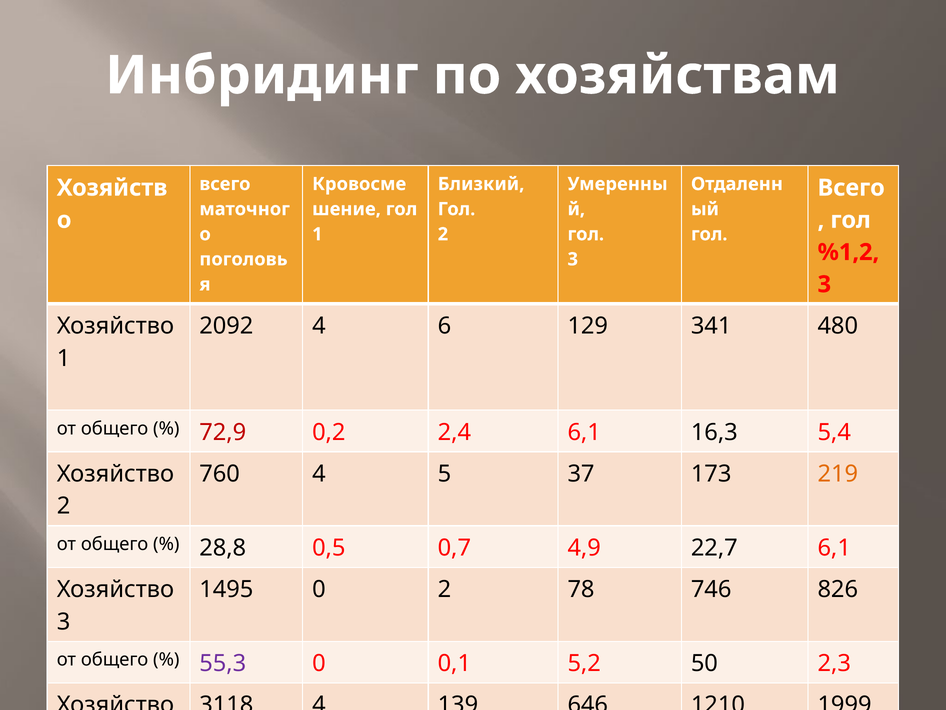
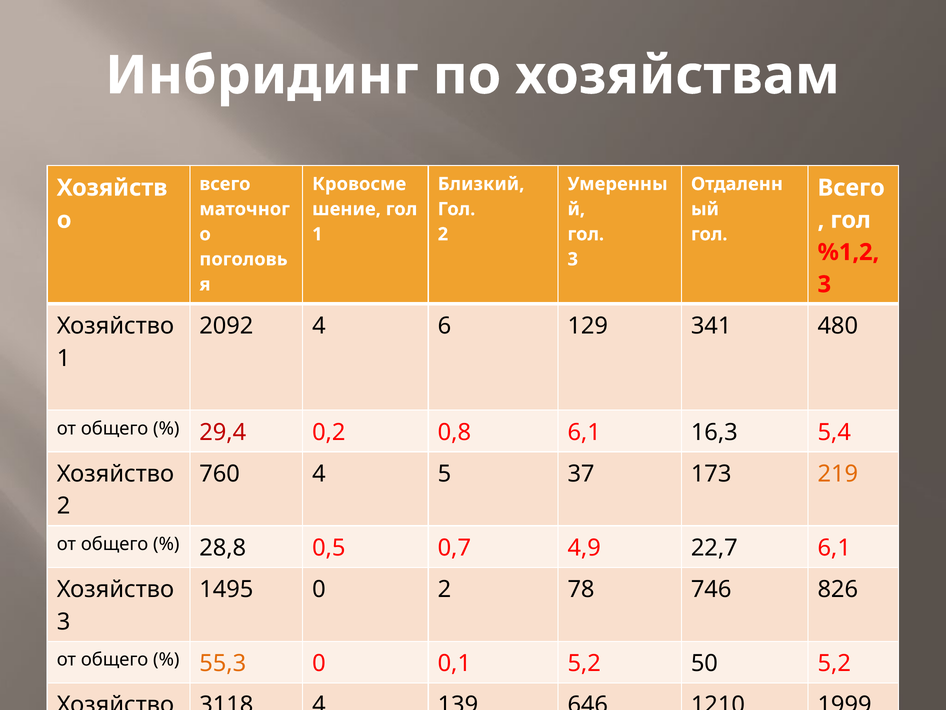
72,9: 72,9 -> 29,4 (223, 432)
0,2 2,4: 2,4 -> 0,8 (454, 432)
55,3 colour: purple -> orange (223, 663)
50 2,3: 2,3 -> 5,2 (834, 663)
